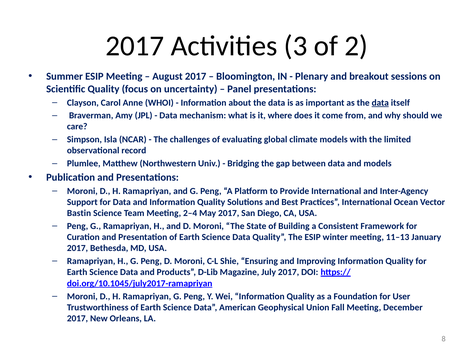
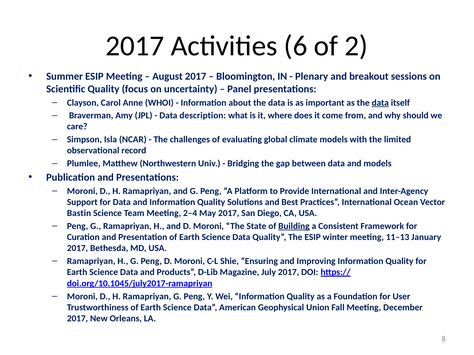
3: 3 -> 6 (296, 46)
mechanism: mechanism -> description (203, 116)
Building underline: none -> present (294, 226)
